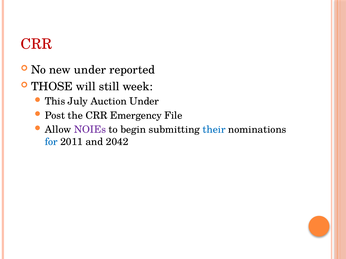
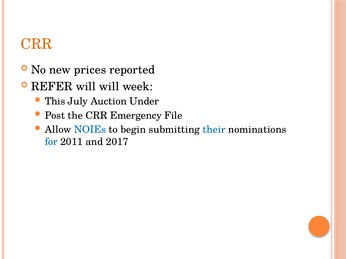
CRR colour: red -> orange (36, 44)
new under: under -> prices (90, 70)
THOSE: THOSE -> REFER (52, 87)
will still: still -> will (109, 87)
NOIEs colour: purple -> blue (90, 130)
2042: 2042 -> 2017 (117, 142)
